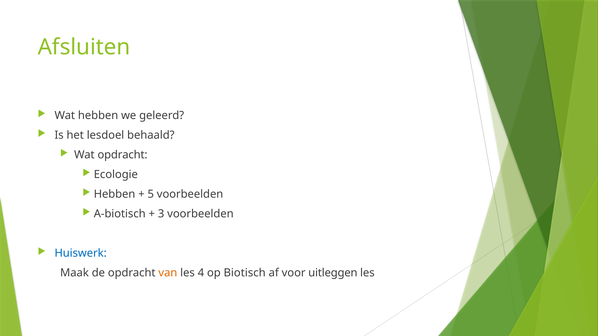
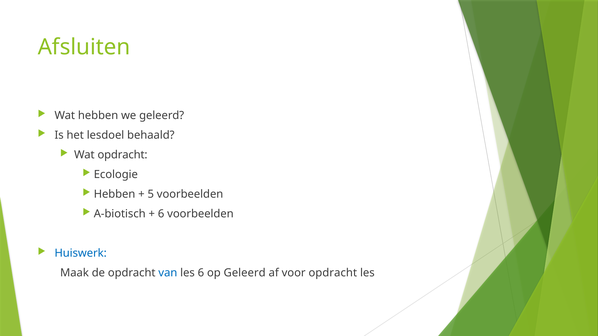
3: 3 -> 6 (161, 214)
van colour: orange -> blue (168, 273)
les 4: 4 -> 6 (201, 273)
op Biotisch: Biotisch -> Geleerd (245, 273)
voor uitleggen: uitleggen -> opdracht (333, 273)
